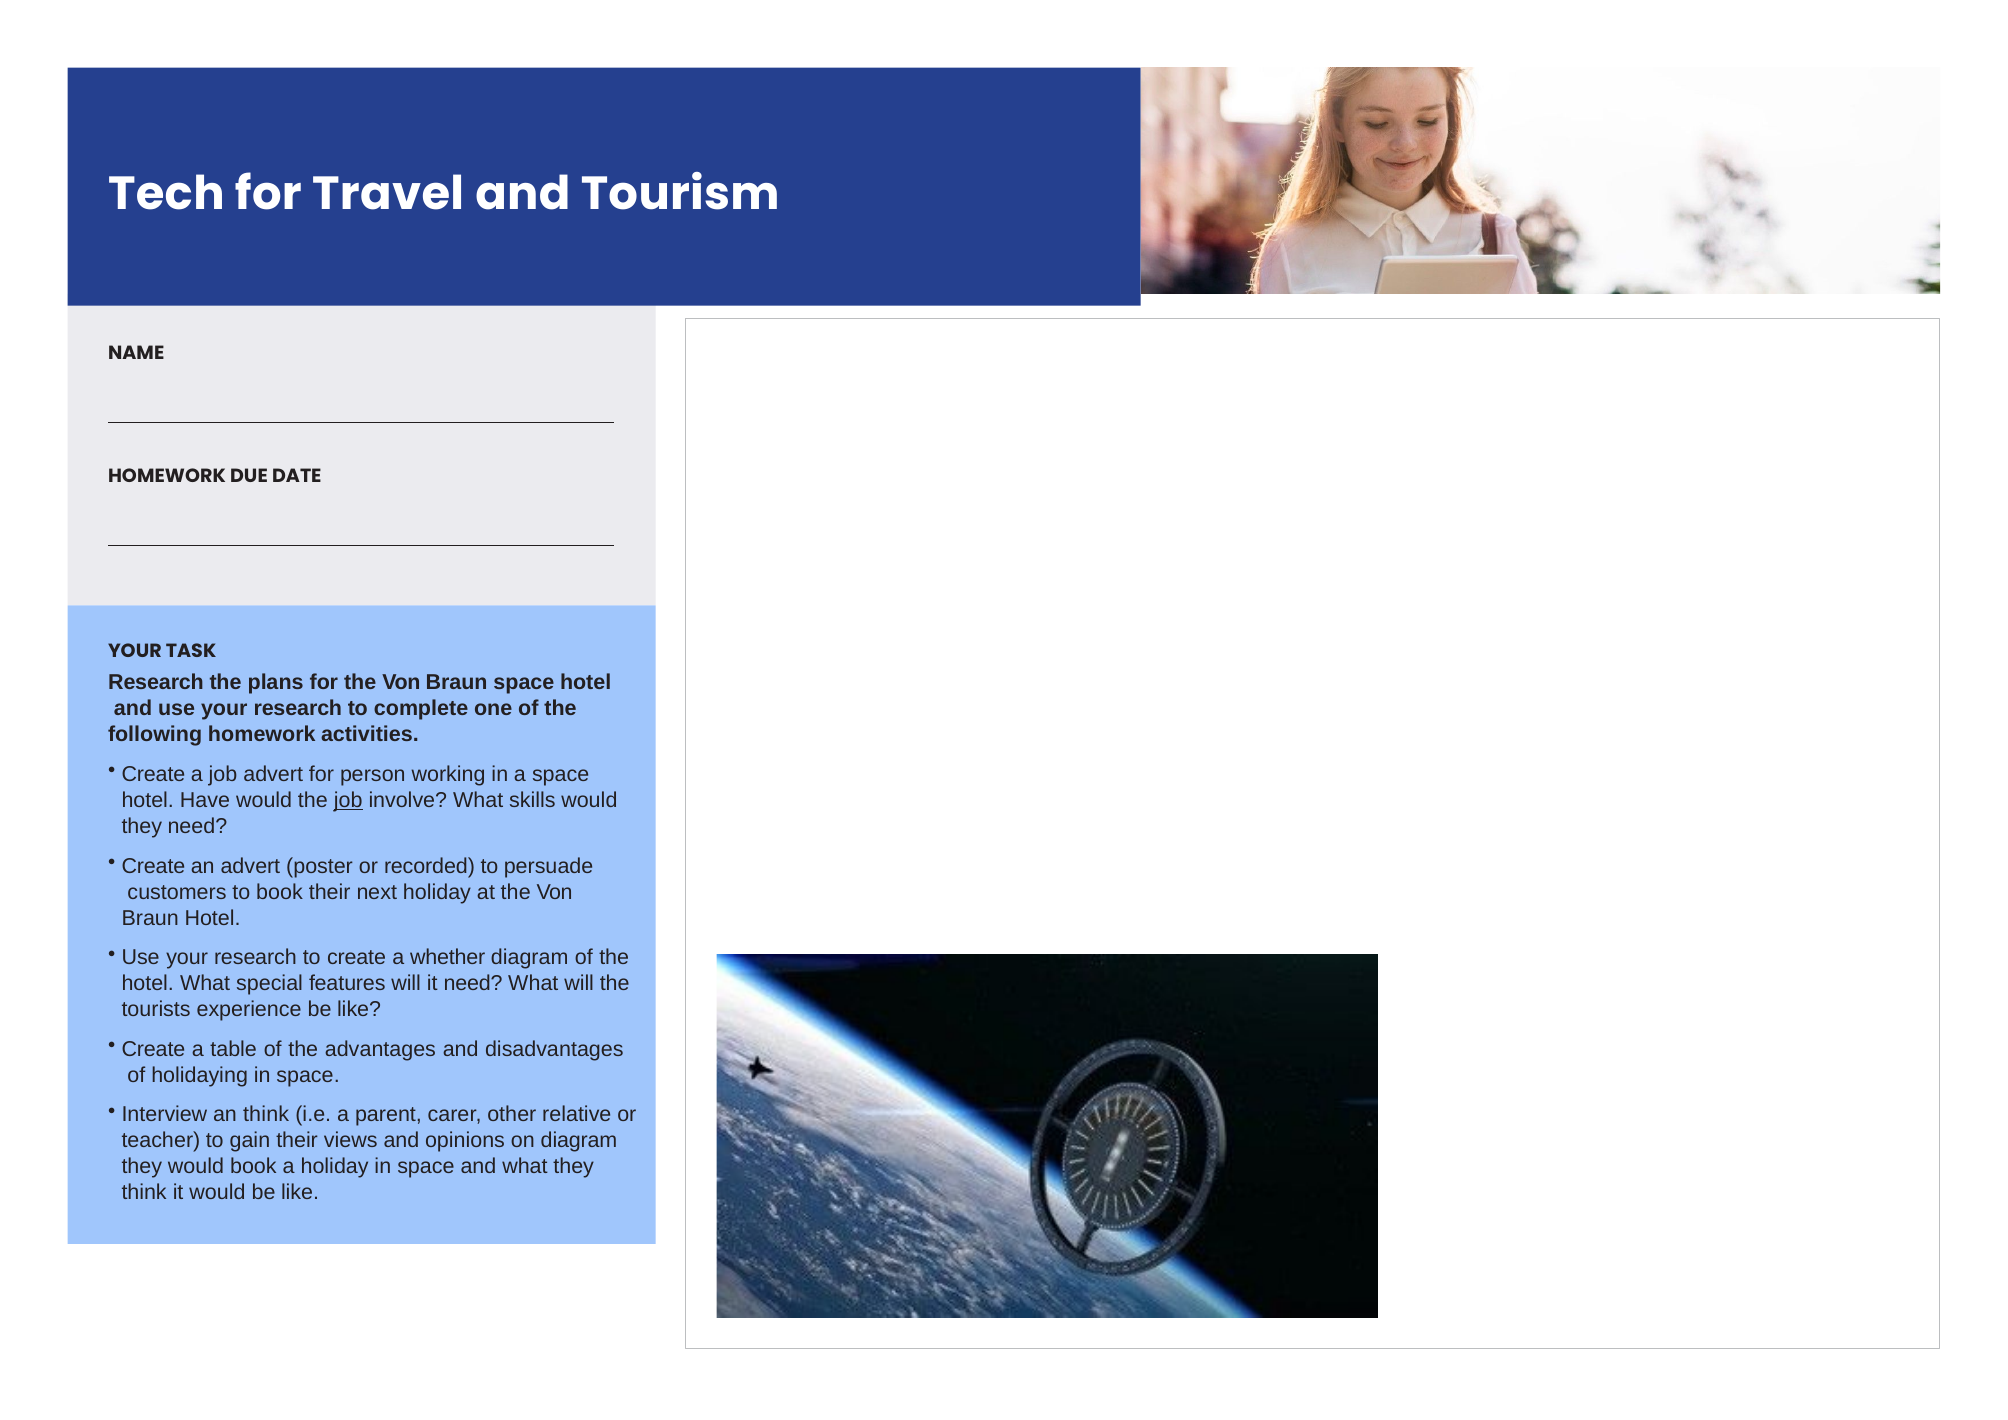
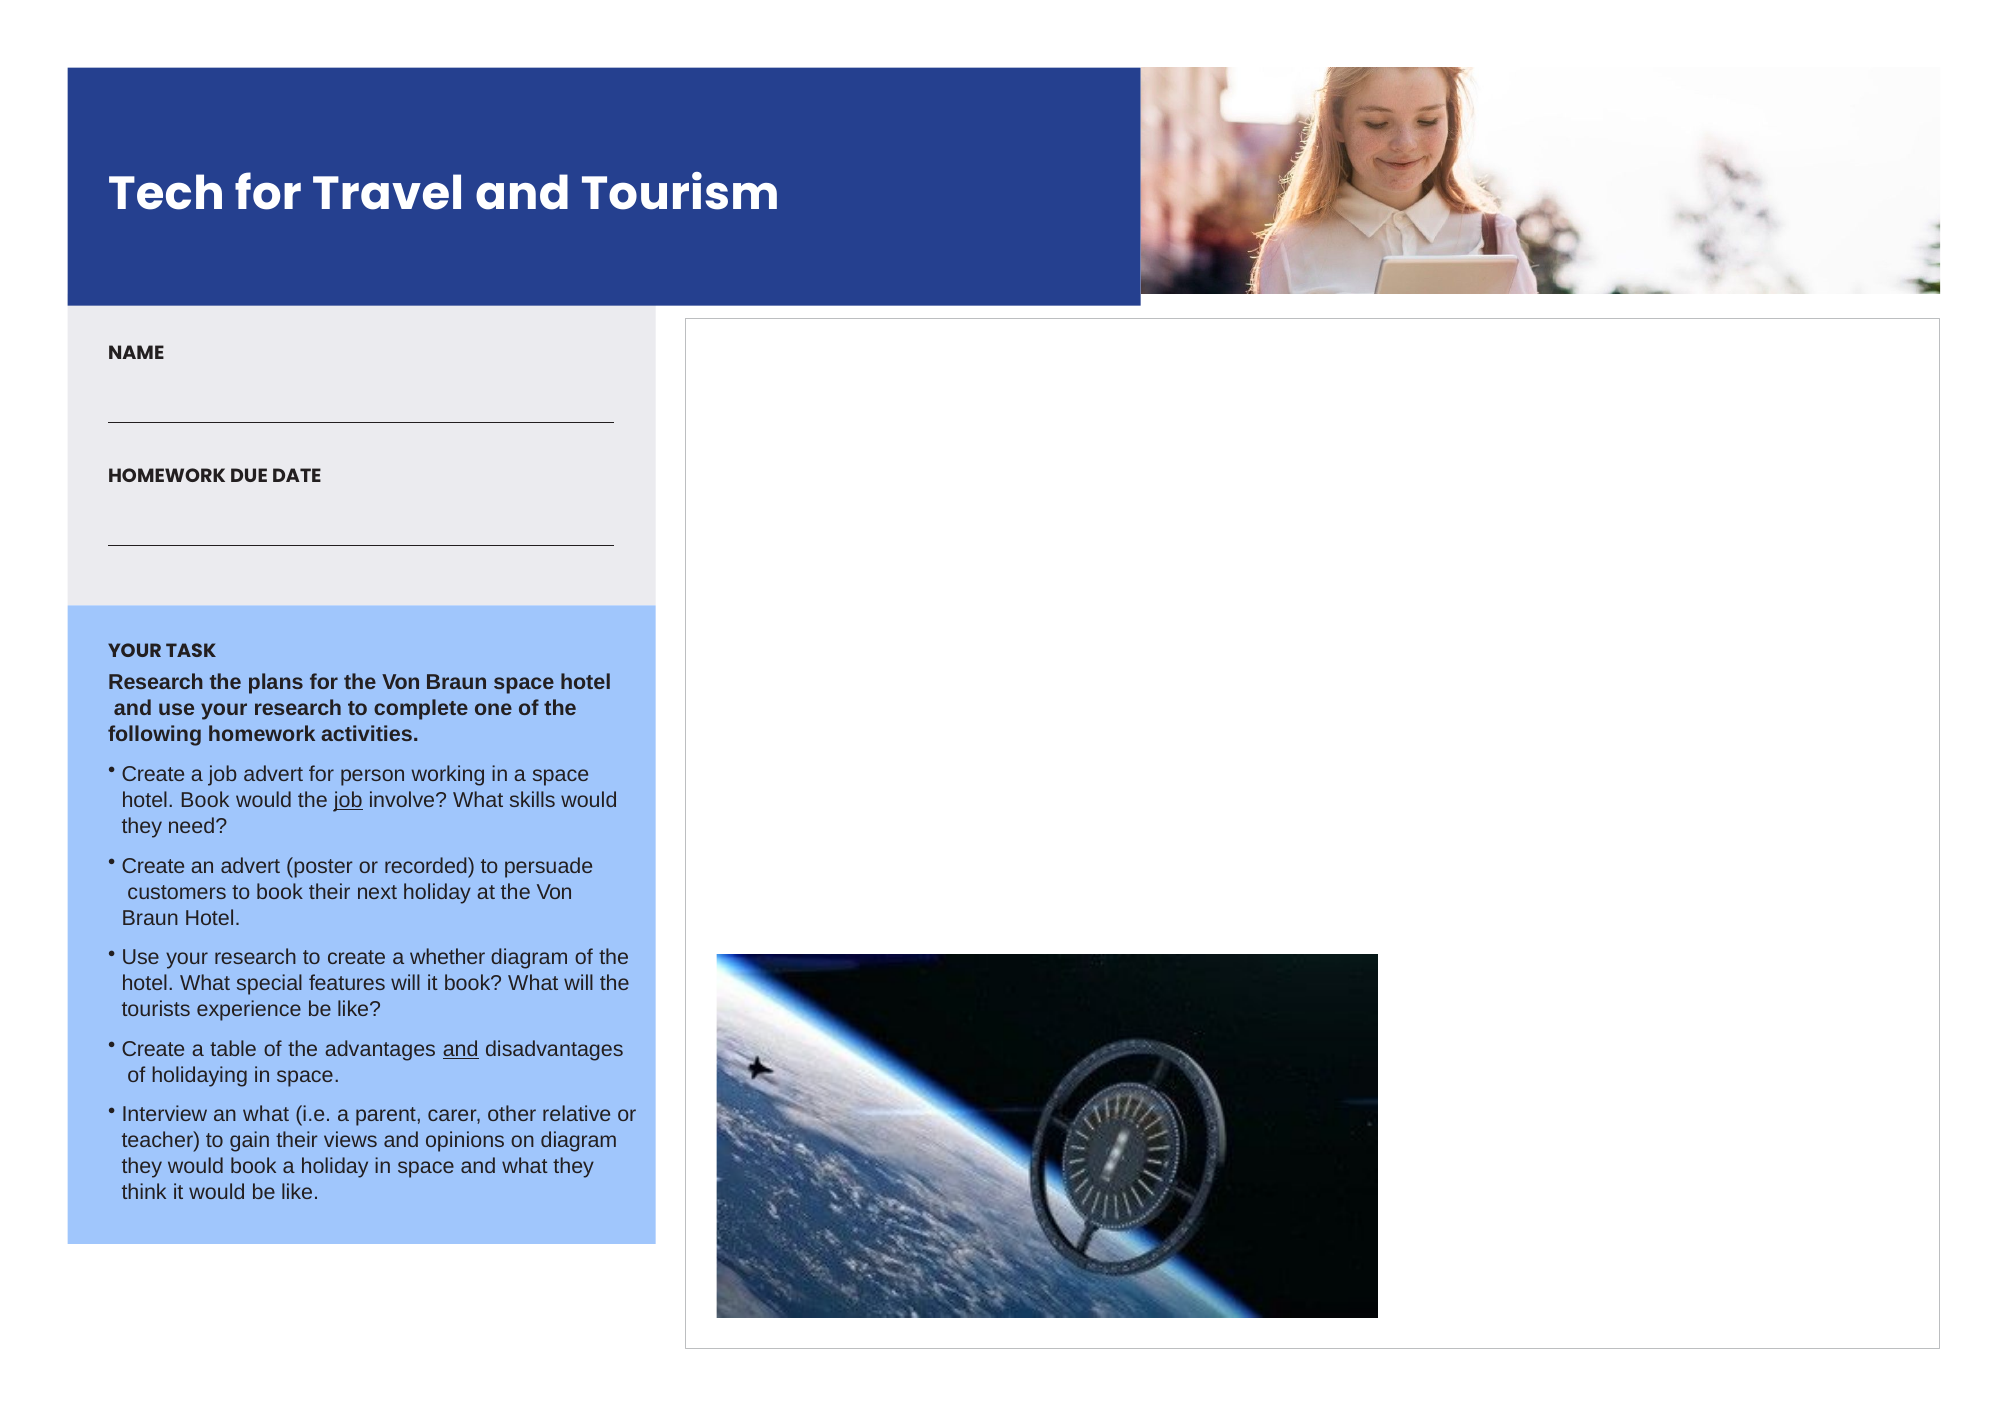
hotel Have: Have -> Book (205, 801)
it need: need -> book (473, 984)
and underline: none -> present (461, 1049)
an think: think -> what (266, 1115)
